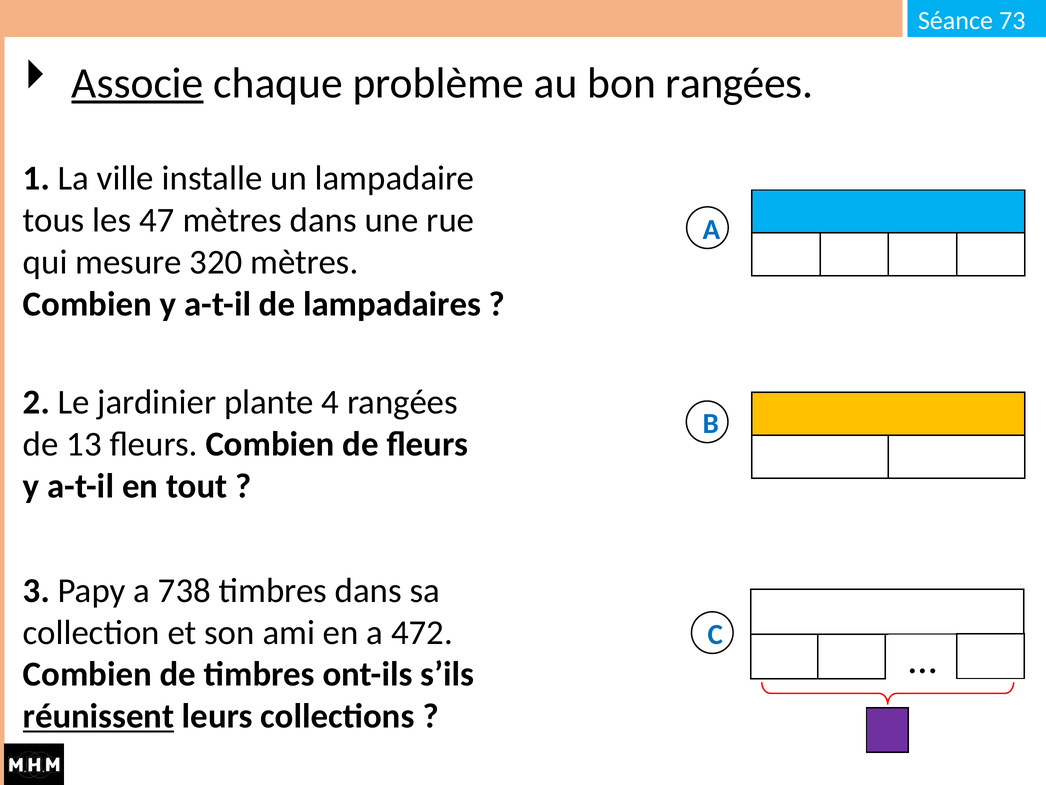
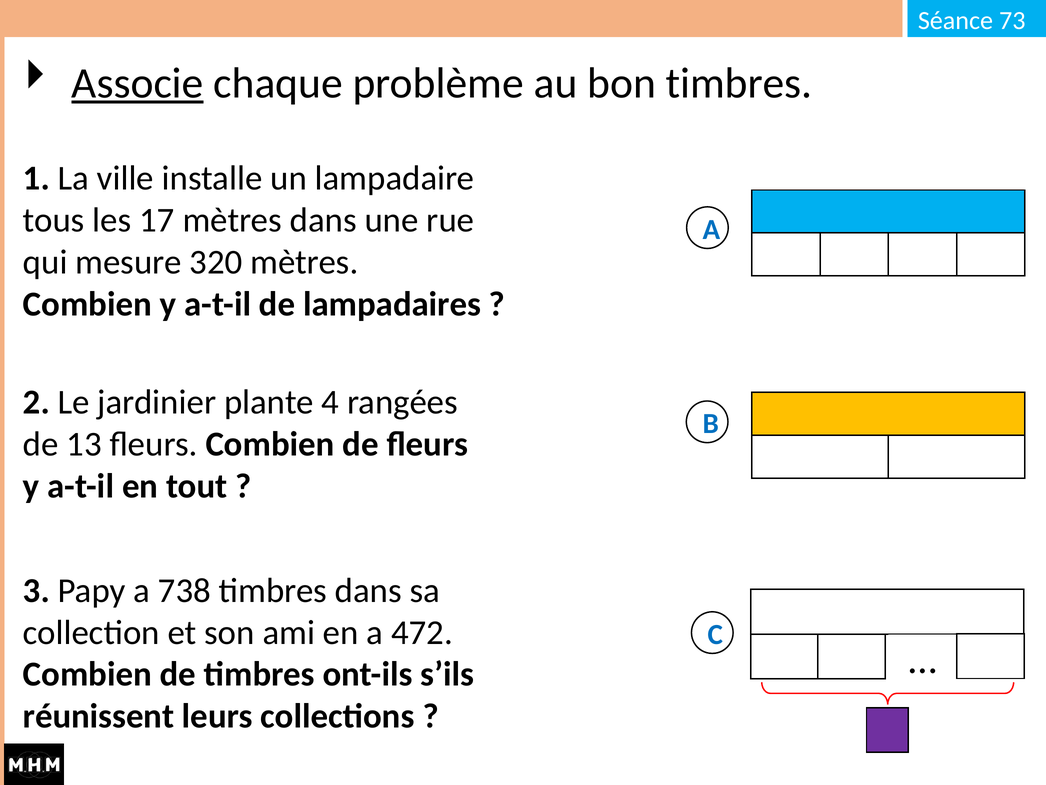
bon rangées: rangées -> timbres (739, 83)
47: 47 -> 17 (157, 220)
réunissent underline: present -> none (99, 716)
